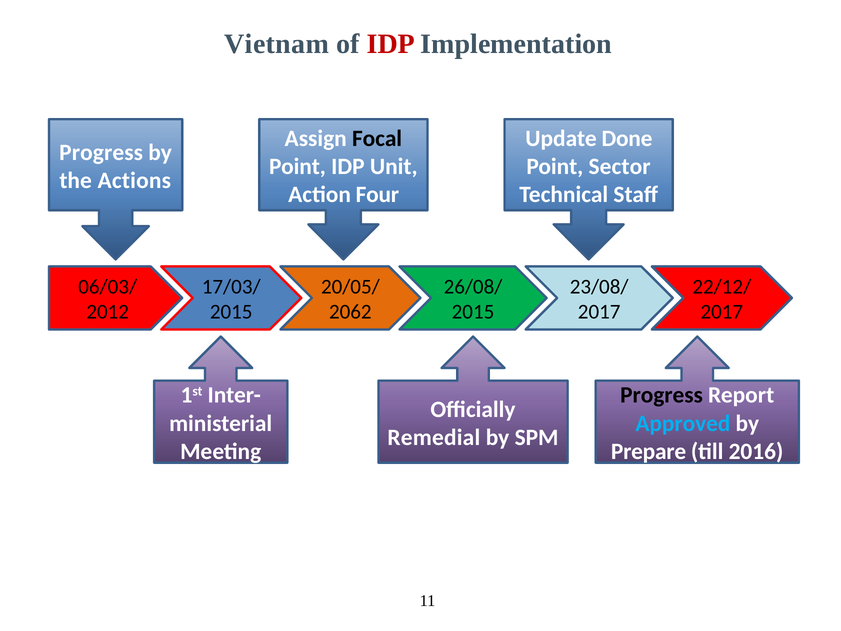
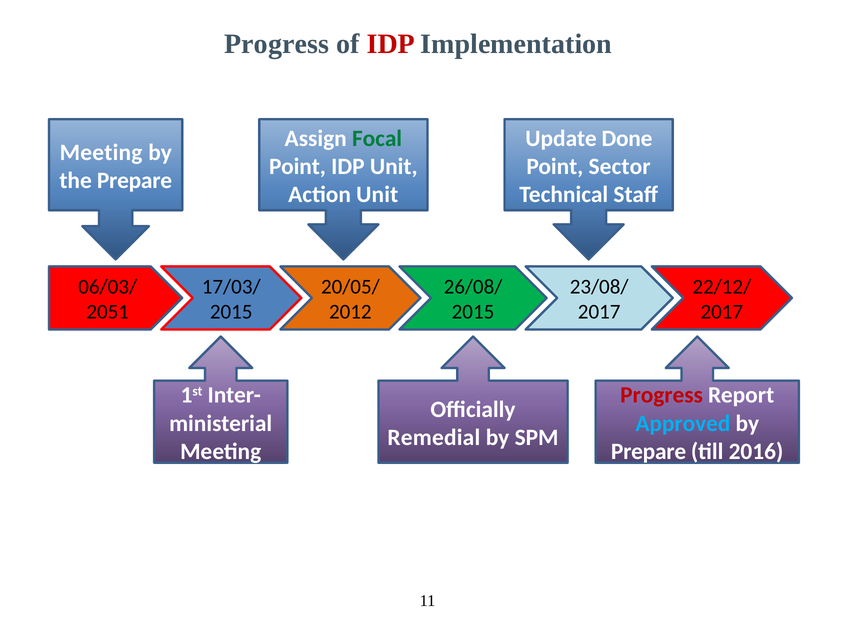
Vietnam: Vietnam -> Progress (277, 44)
Focal colour: black -> green (377, 138)
Progress: Progress -> Meeting (101, 152)
the Actions: Actions -> Prepare (135, 180)
Action Four: Four -> Unit (377, 194)
2012: 2012 -> 2051 (108, 312)
2062: 2062 -> 2012 (350, 312)
Progress colour: black -> red (662, 395)
